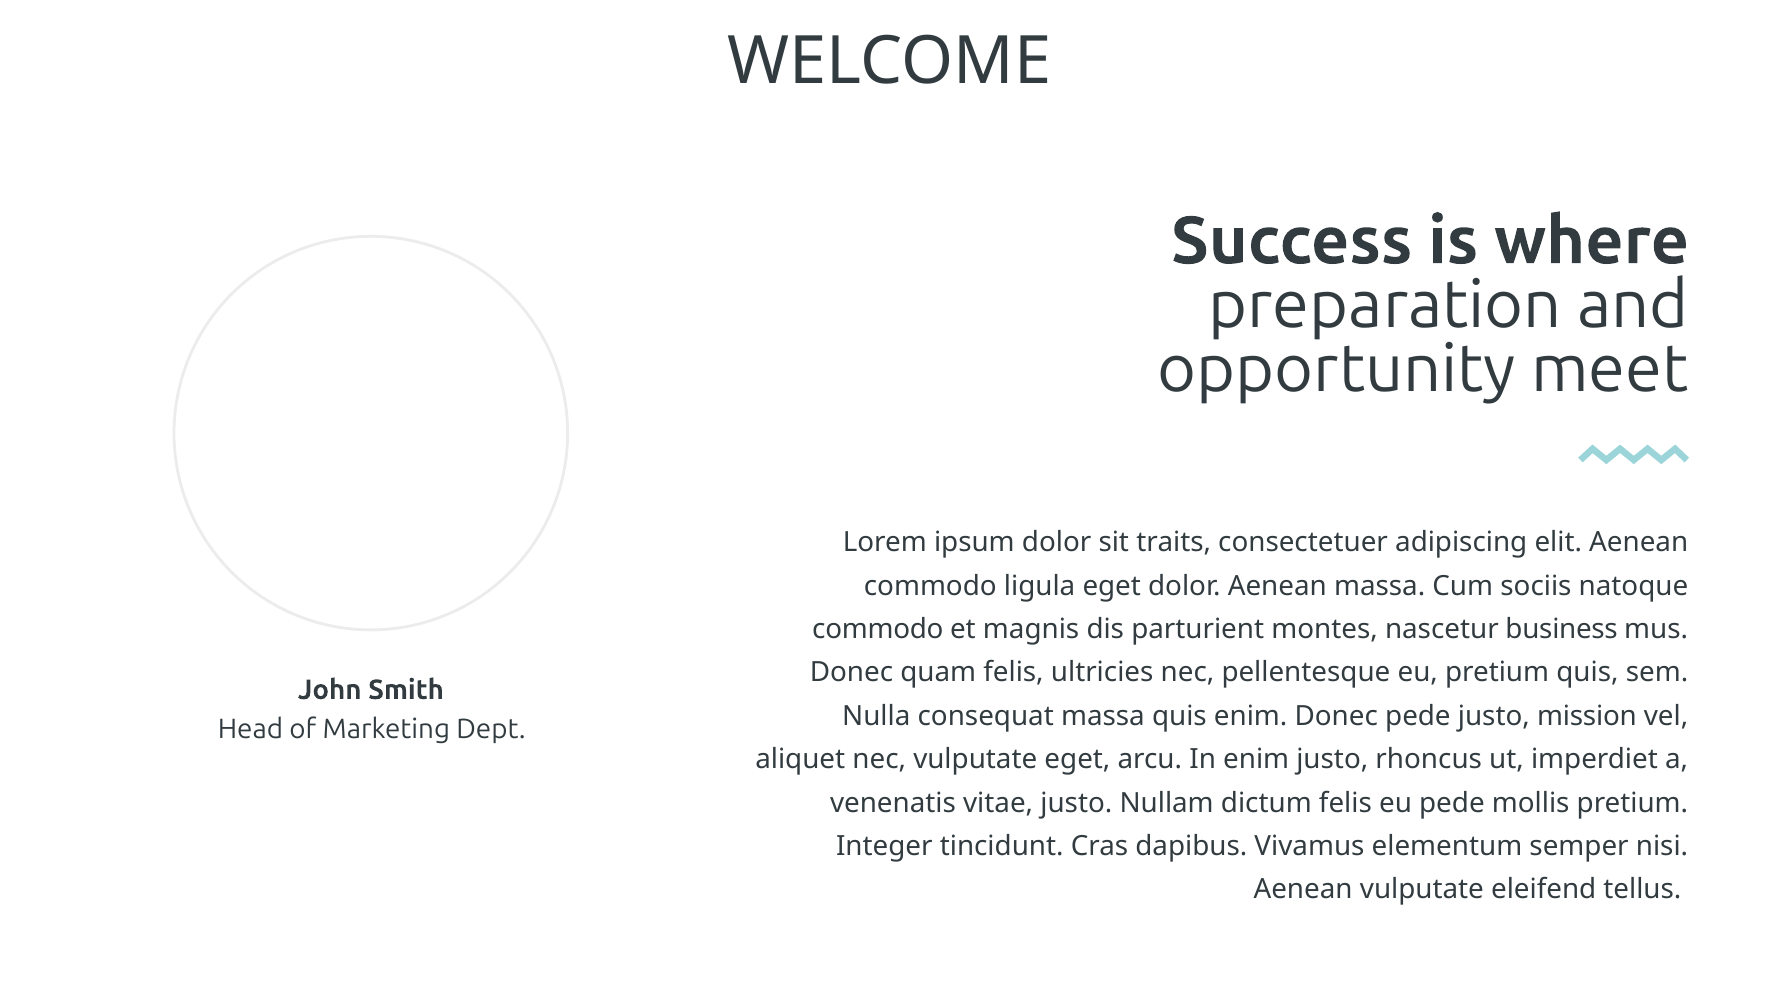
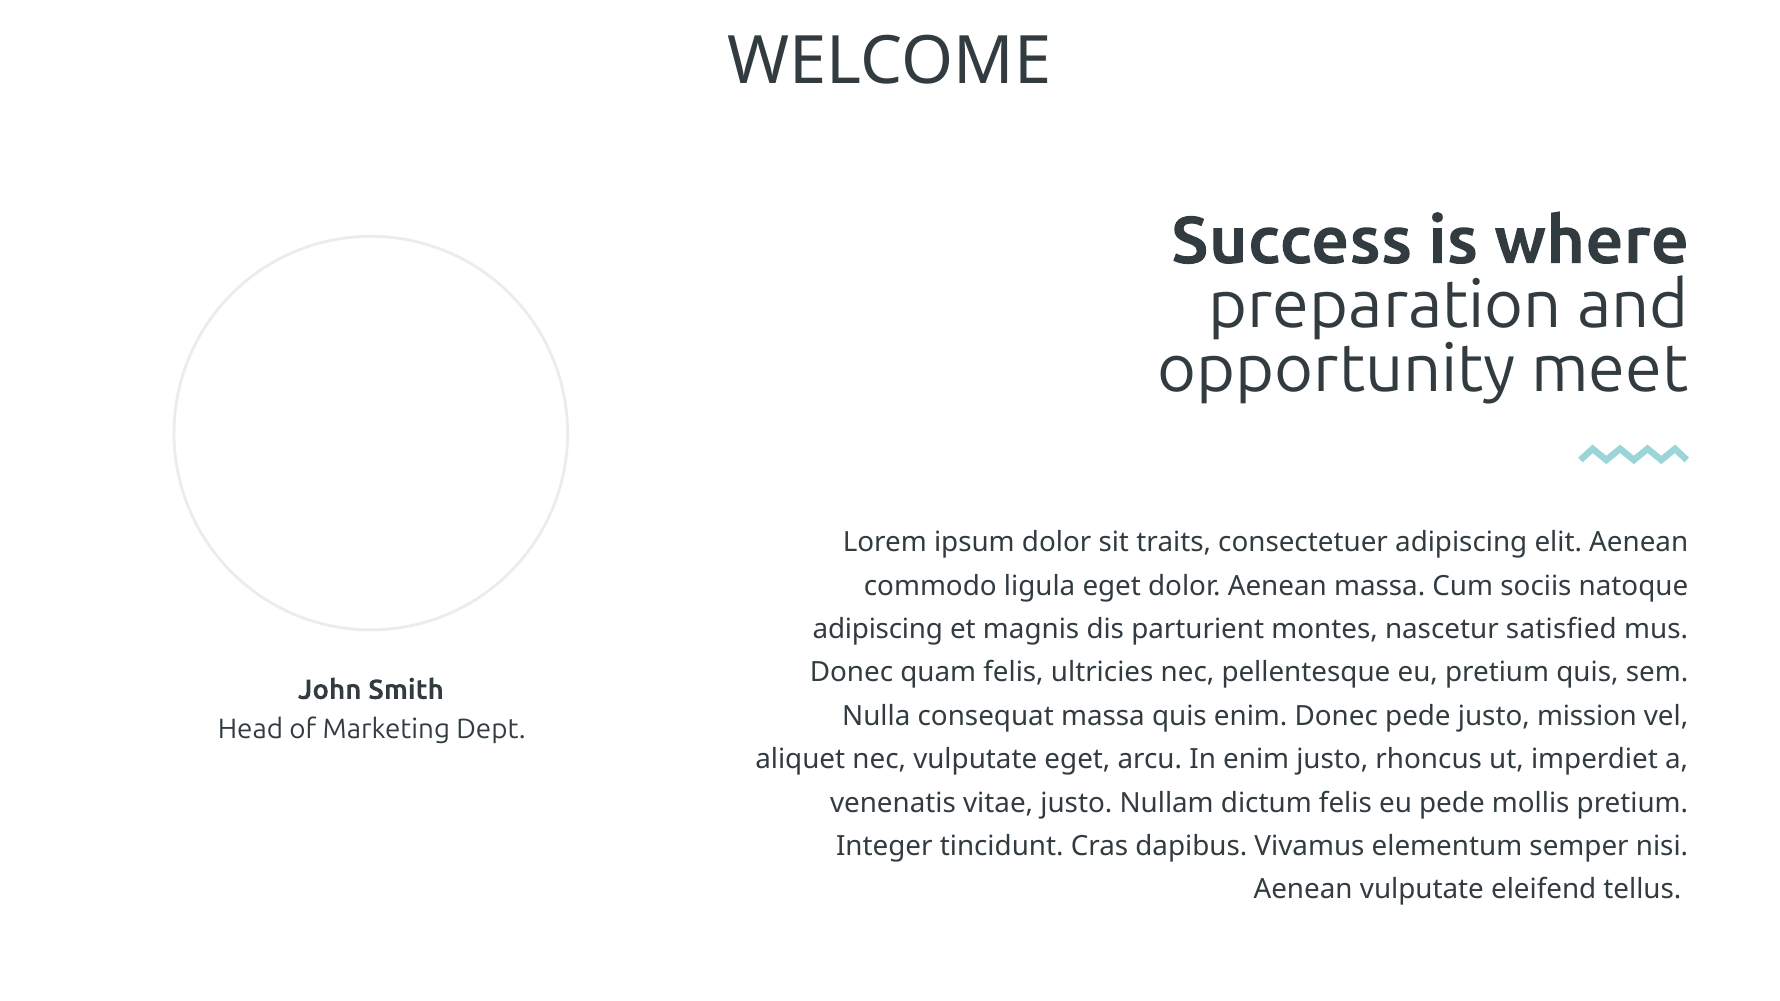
commodo: commodo -> adipiscing (878, 629)
business: business -> satisfied (1561, 629)
